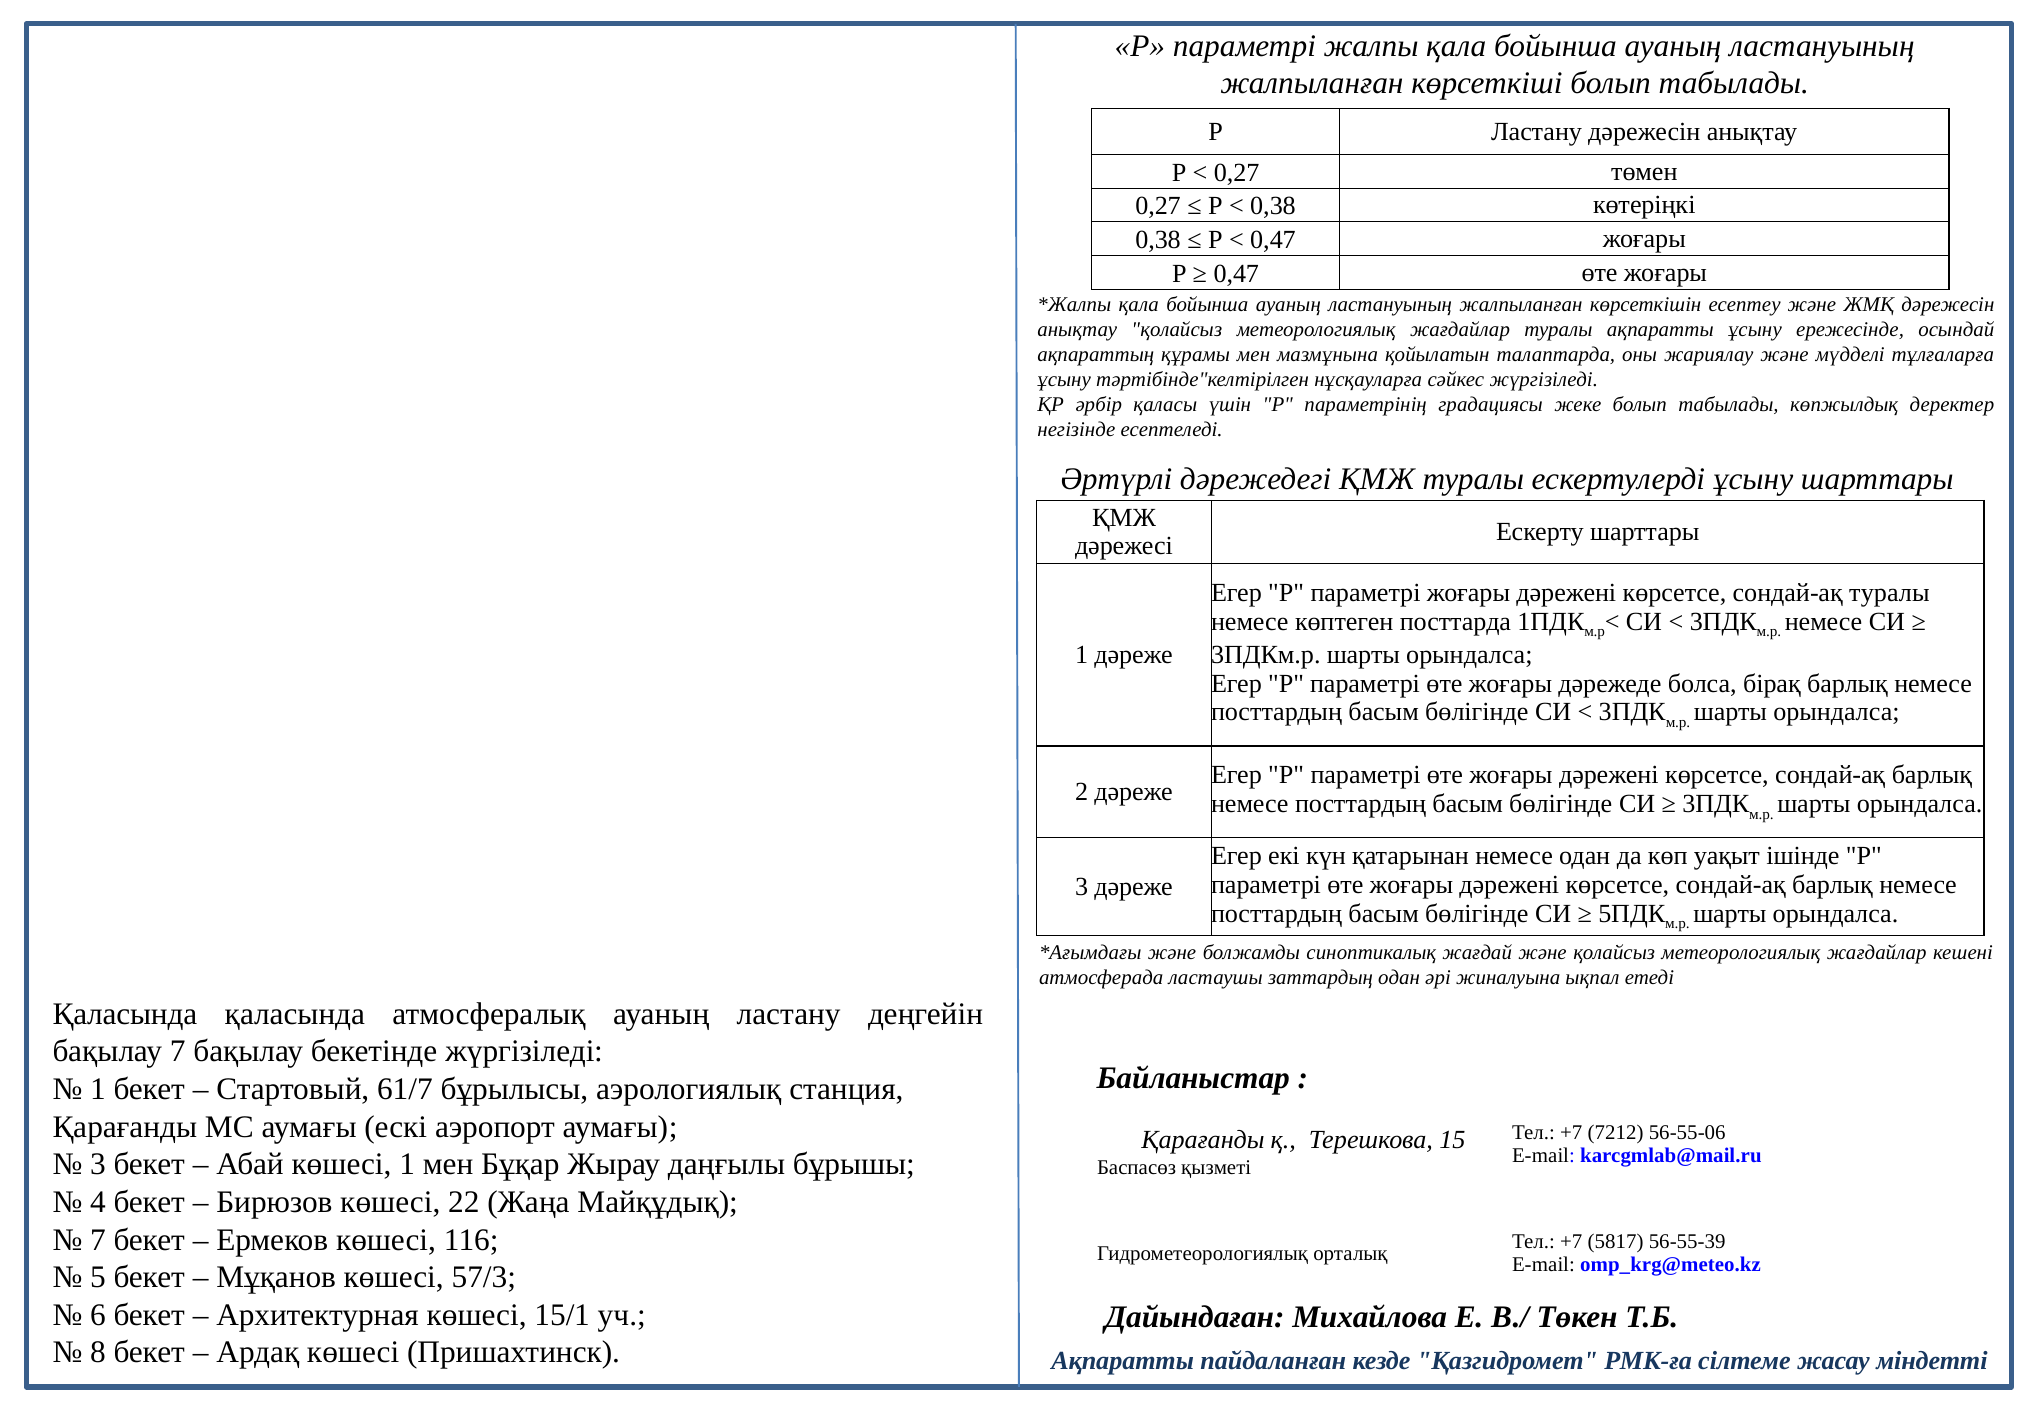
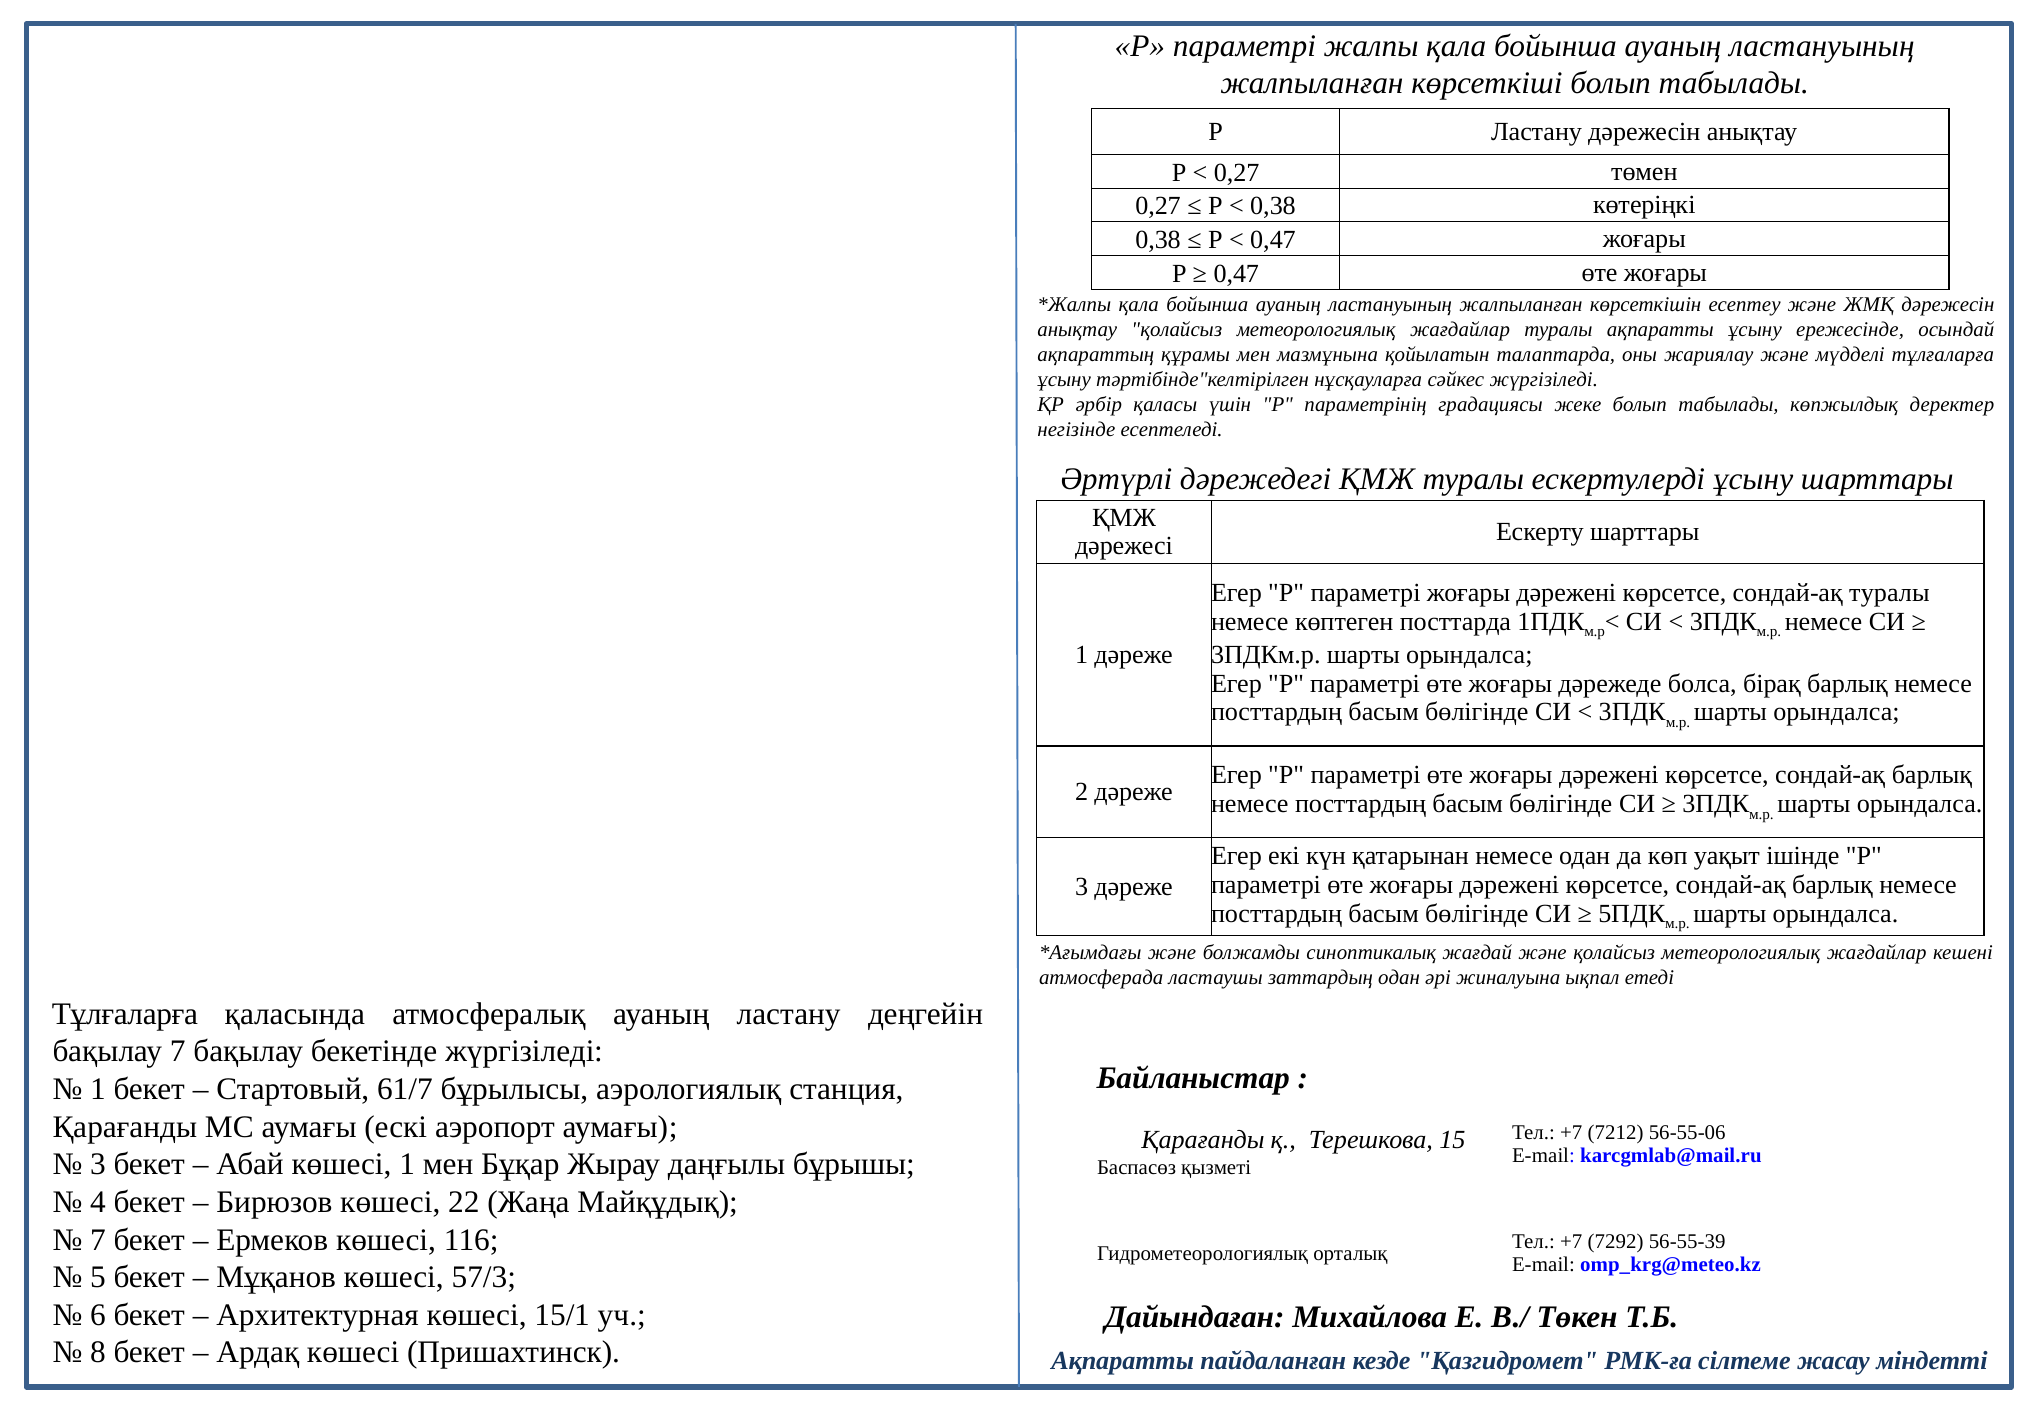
Қаласында: Қаласында -> Тұлғаларға (125, 1014)
5817: 5817 -> 7292 (1616, 1241)
